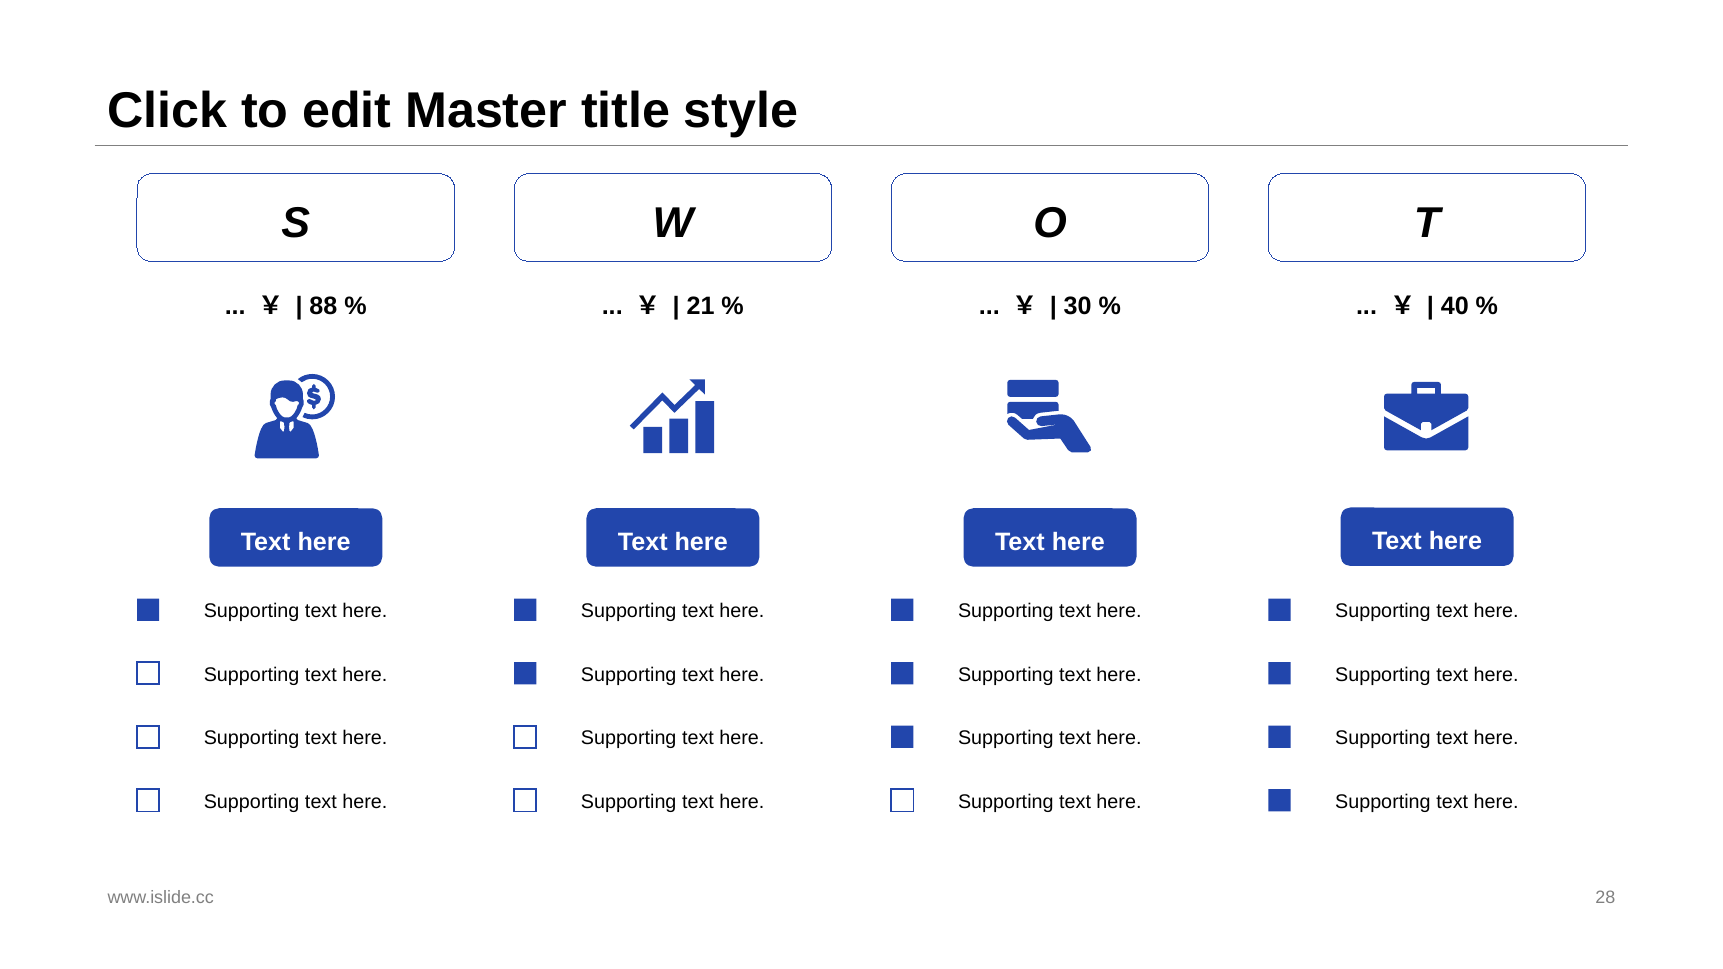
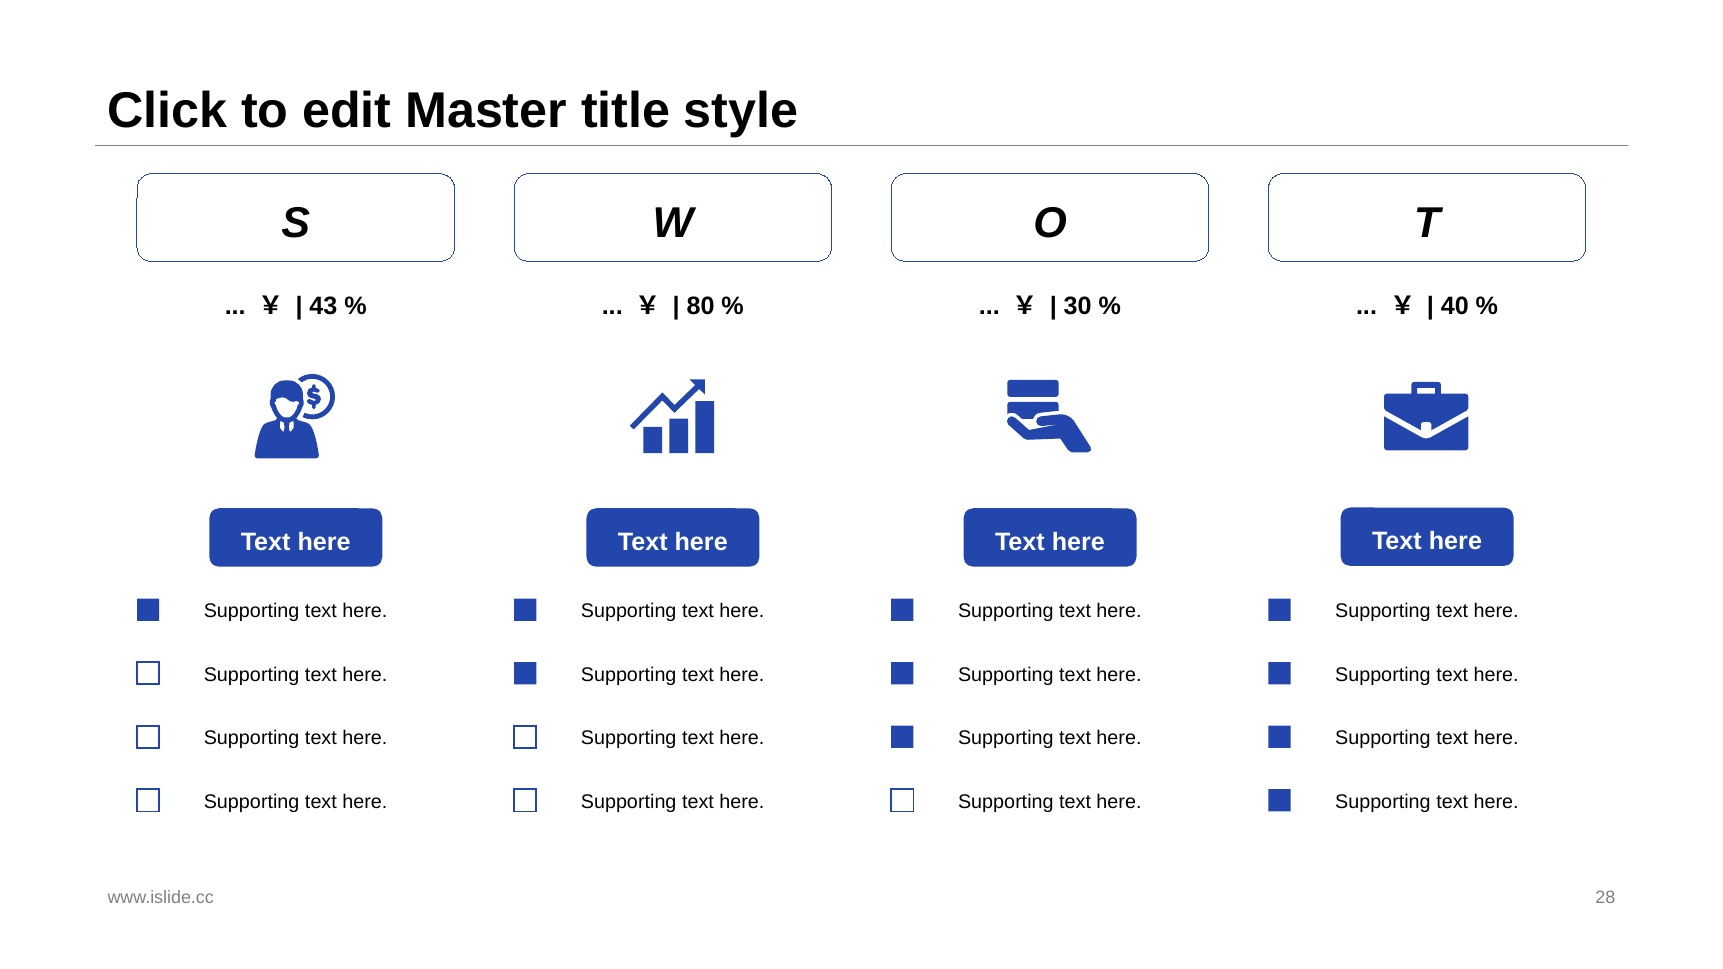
88: 88 -> 43 (323, 307)
21: 21 -> 80 (701, 307)
